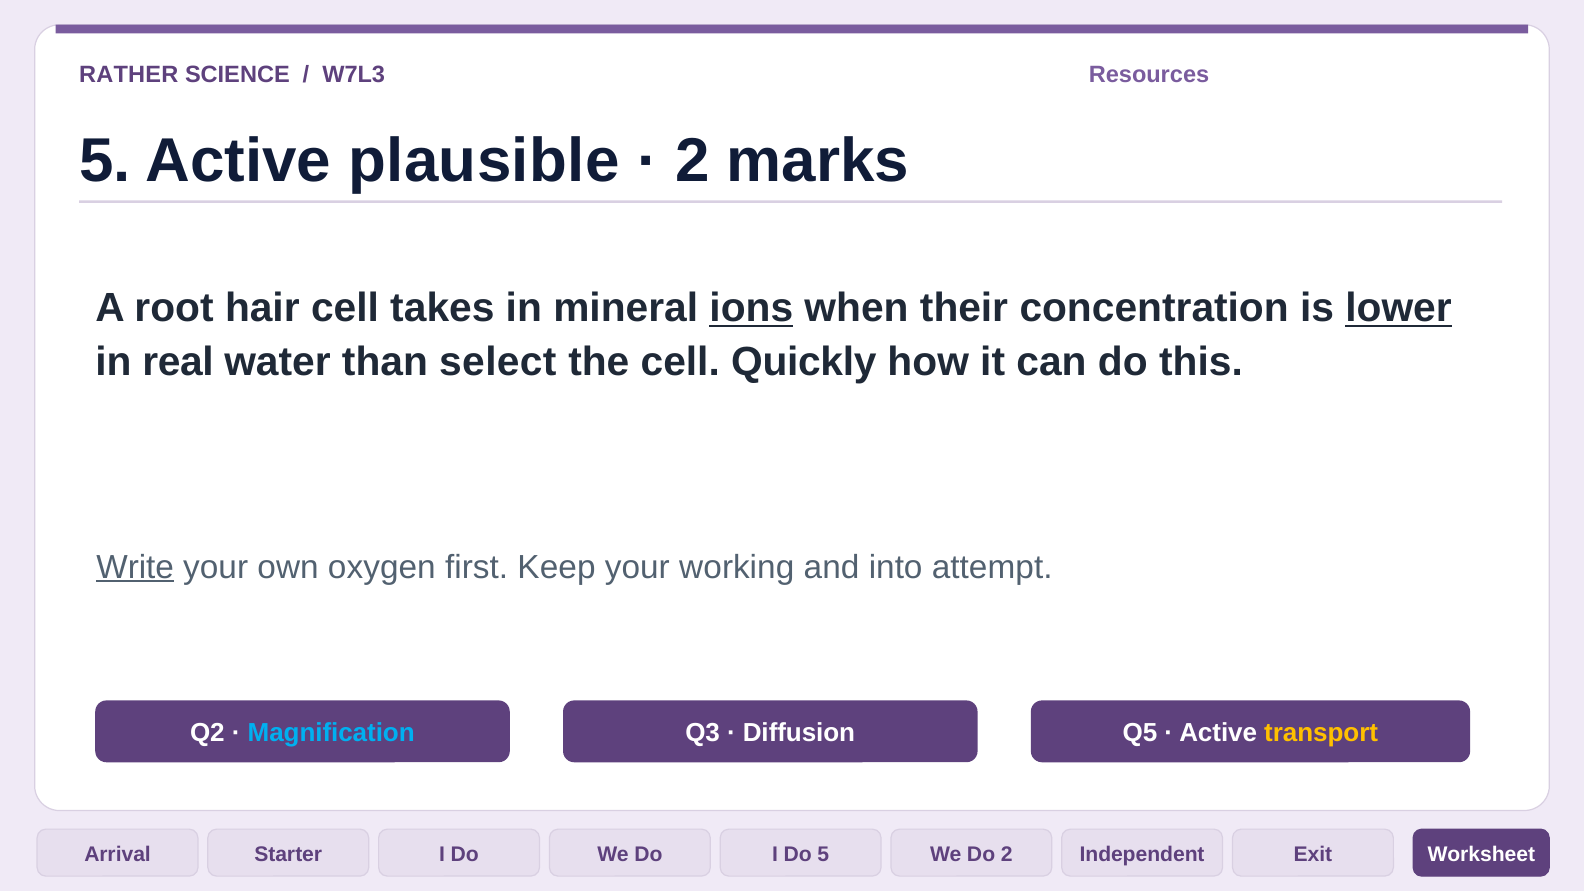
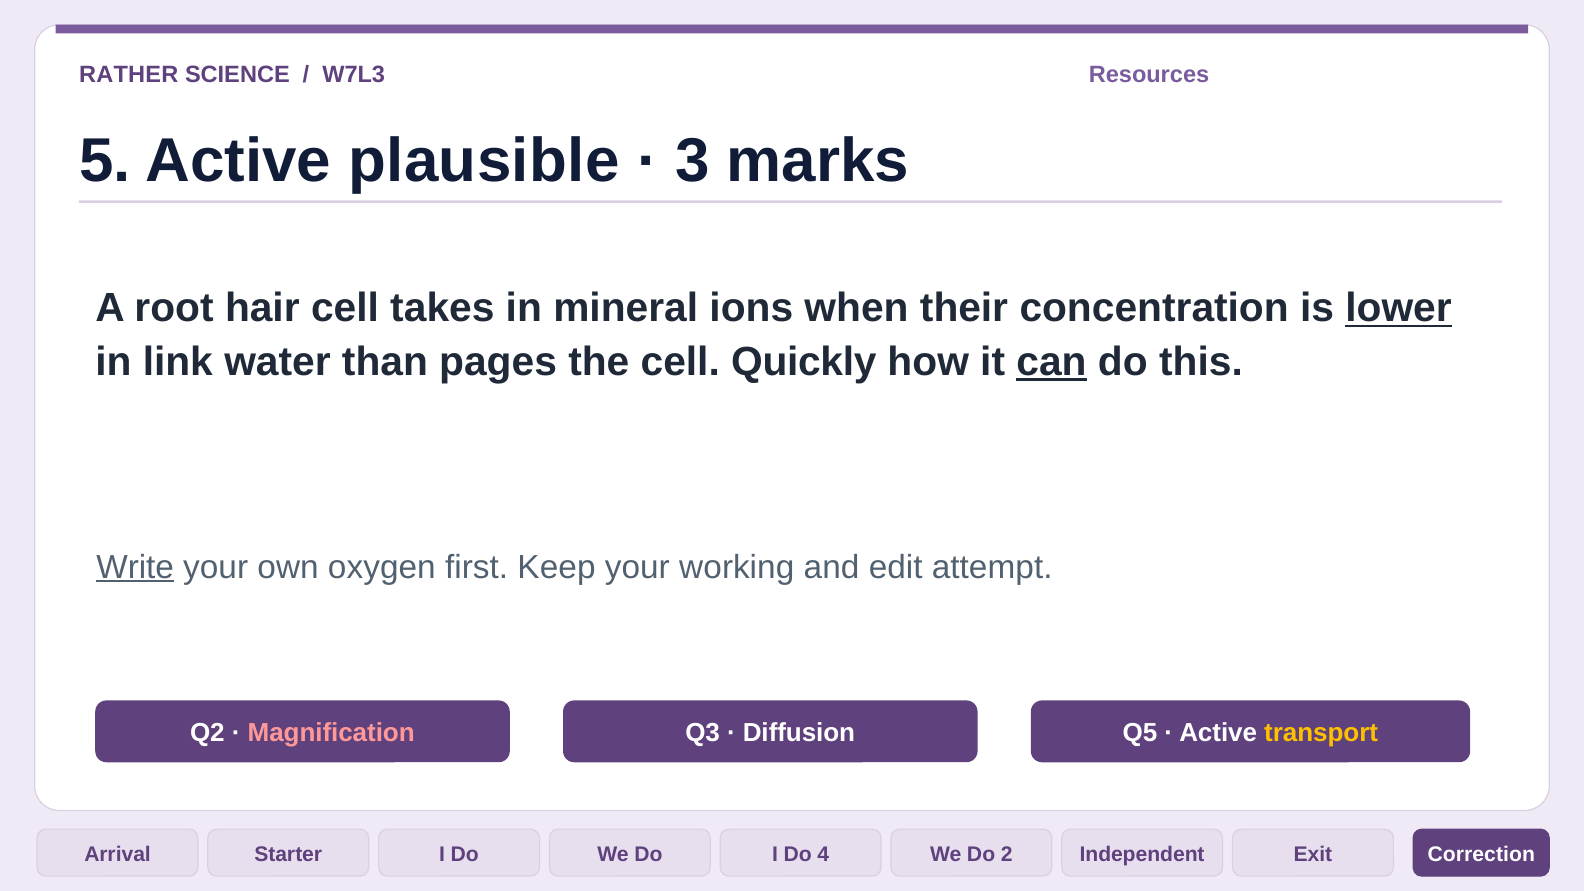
2: 2 -> 3 (692, 161)
ions underline: present -> none (751, 308)
real: real -> link (178, 362)
select: select -> pages (498, 362)
can underline: none -> present (1052, 362)
into: into -> edit (896, 567)
Magnification colour: light blue -> pink (331, 733)
Do 5: 5 -> 4 (823, 854)
Worksheet: Worksheet -> Correction (1481, 854)
